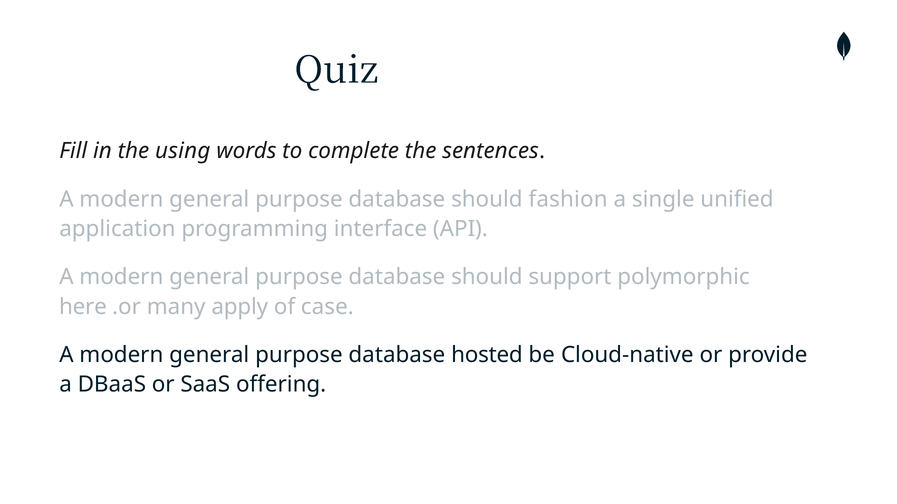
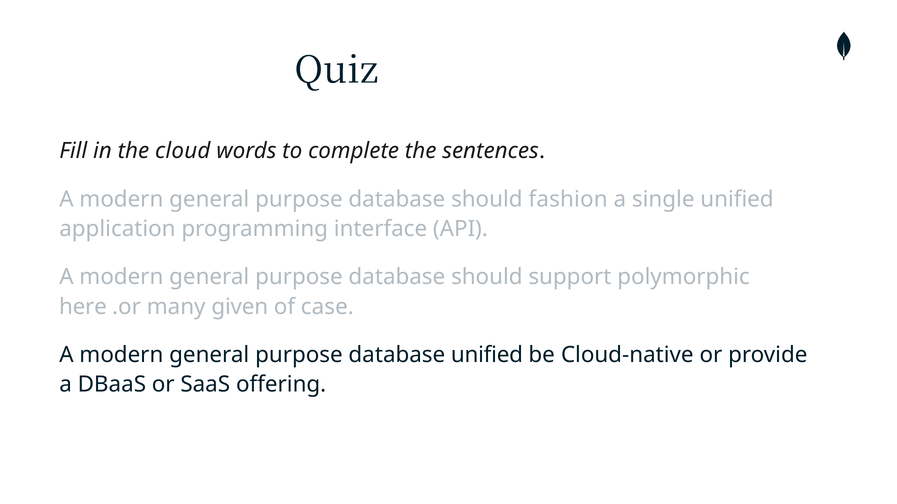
using: using -> cloud (183, 151)
apply: apply -> given (240, 307)
database hosted: hosted -> unified (487, 355)
